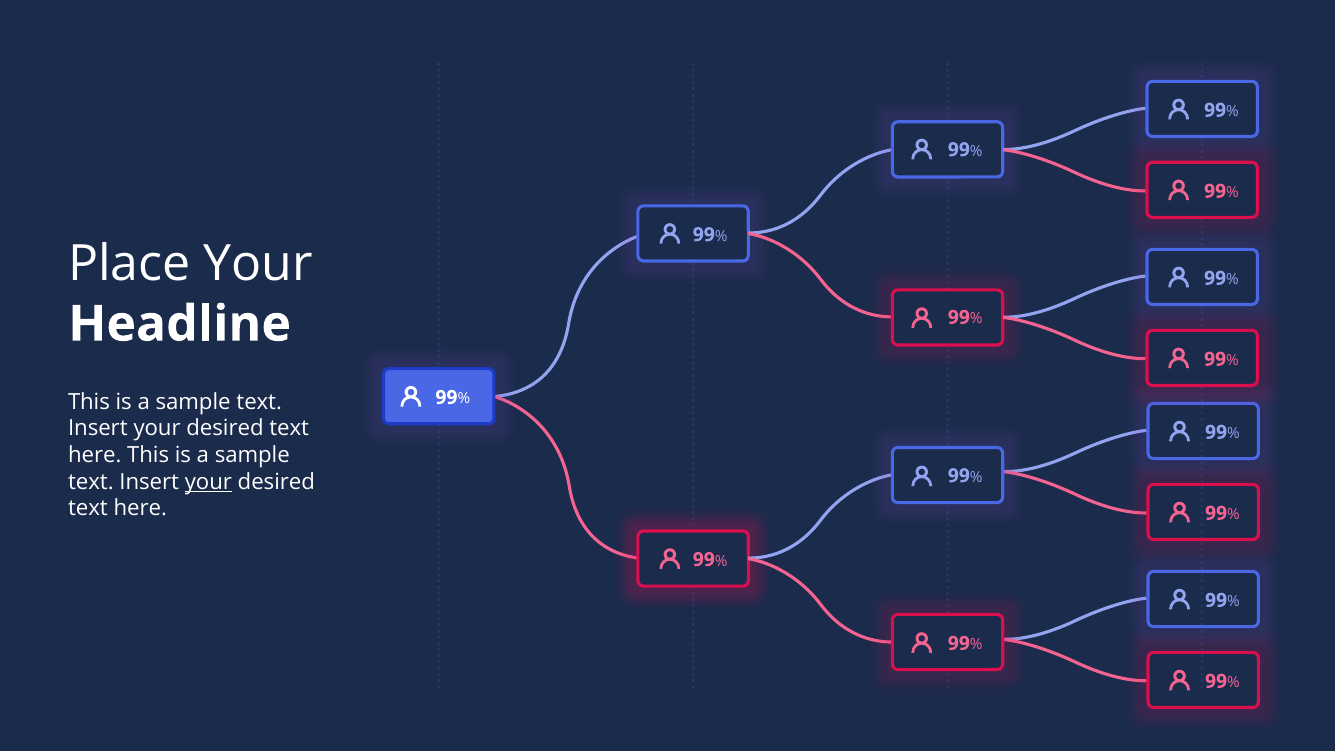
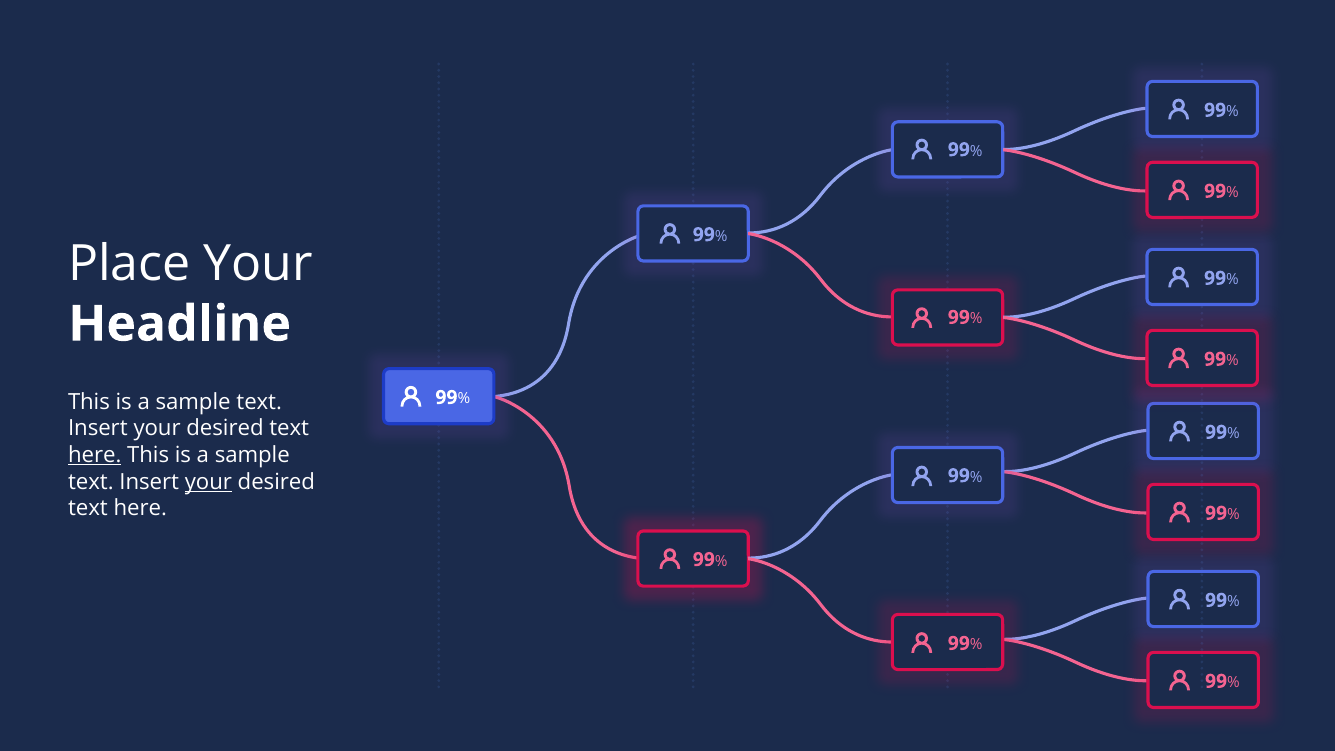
here underline: none -> present (95, 455)
